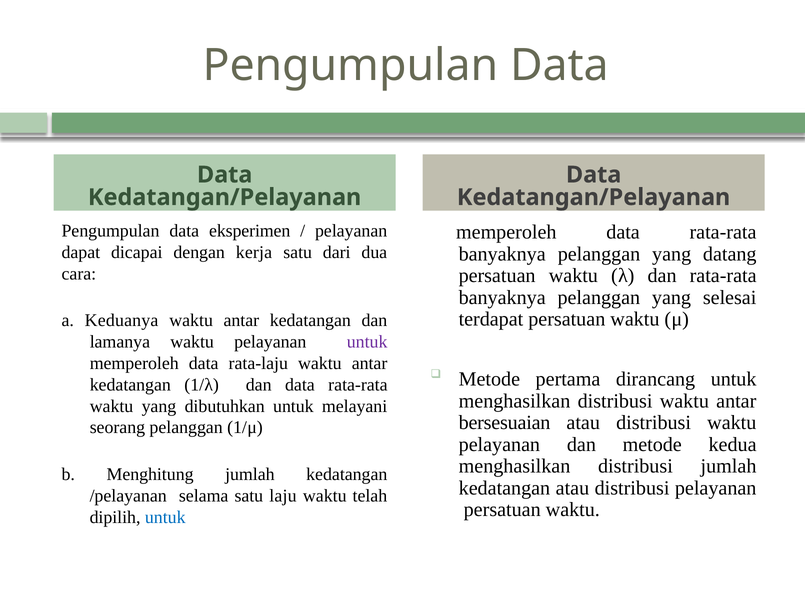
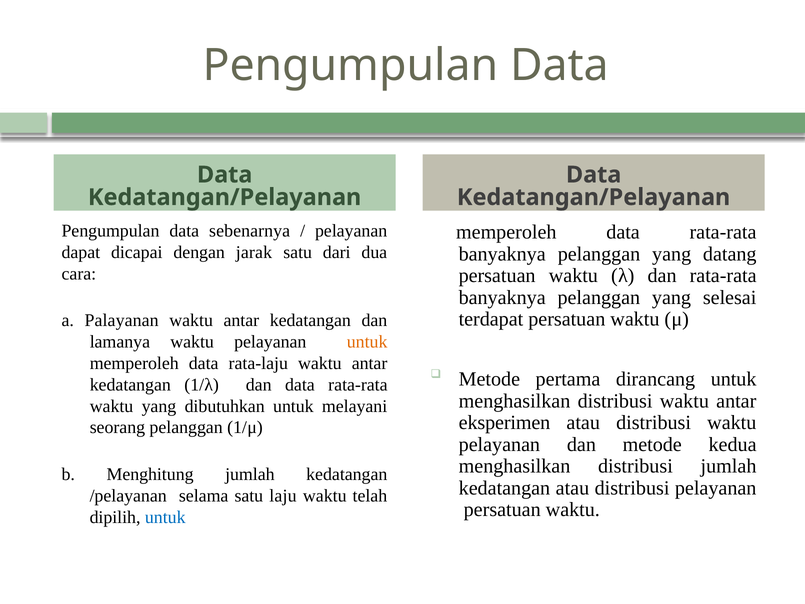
eksperimen: eksperimen -> sebenarnya (250, 231)
kerja: kerja -> jarak (254, 252)
Keduanya: Keduanya -> Palayanan (122, 320)
untuk colour: purple -> orange (367, 342)
bersesuaian: bersesuaian -> eksperimen (504, 423)
